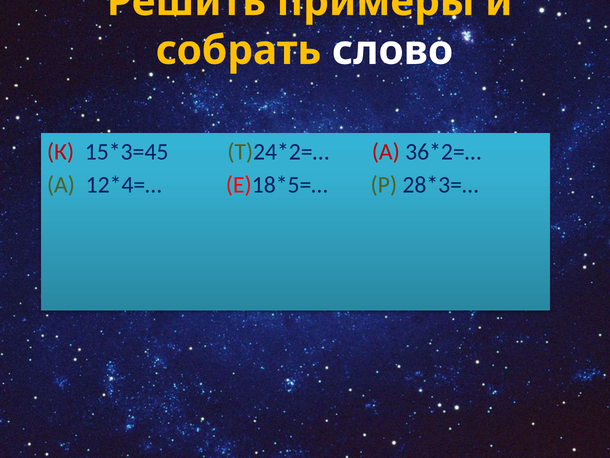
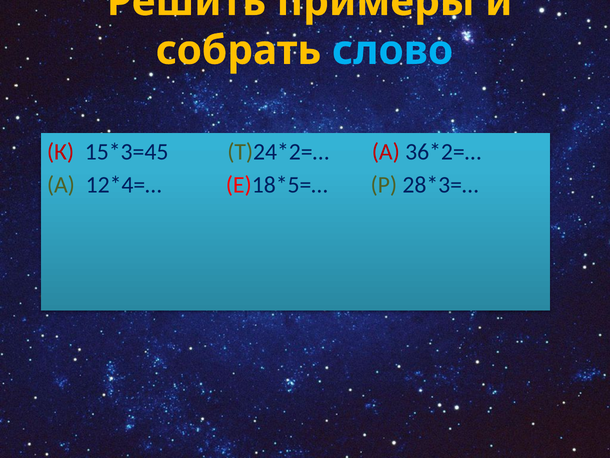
слово colour: white -> light blue (393, 50)
